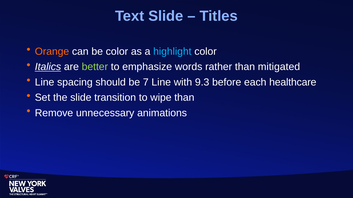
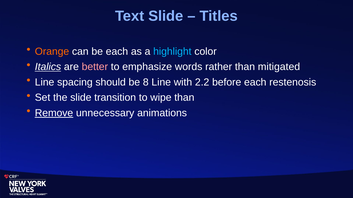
be color: color -> each (117, 52)
better colour: light green -> pink (95, 67)
7: 7 -> 8 (146, 82)
9.3: 9.3 -> 2.2 (202, 82)
healthcare: healthcare -> restenosis (293, 82)
Remove underline: none -> present (54, 113)
